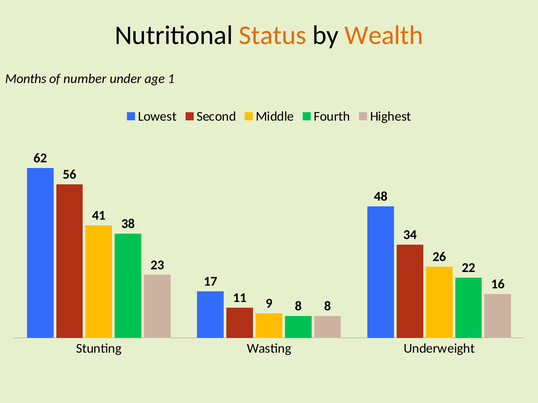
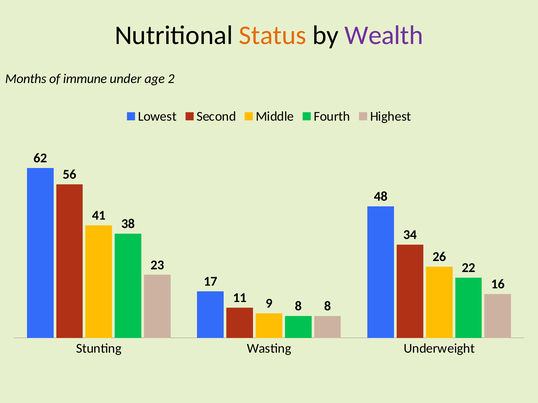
Wealth colour: orange -> purple (384, 35)
number: number -> immune (85, 79)
1: 1 -> 2 (171, 79)
